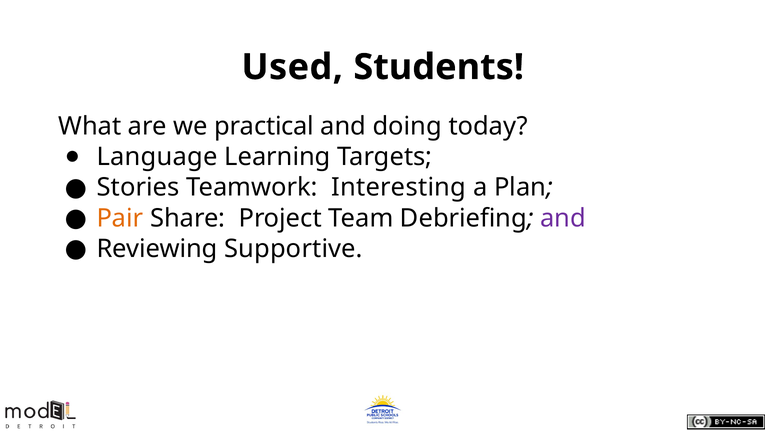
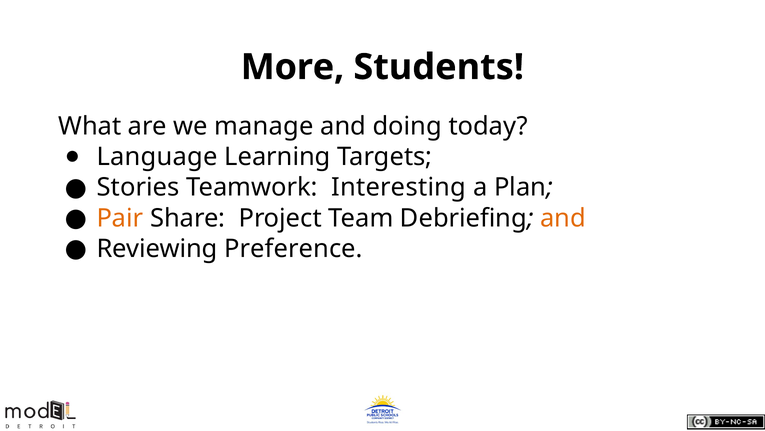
Used: Used -> More (292, 67)
practical: practical -> manage (264, 126)
and colour: purple -> orange (563, 218)
Supportive: Supportive -> Preference (294, 248)
